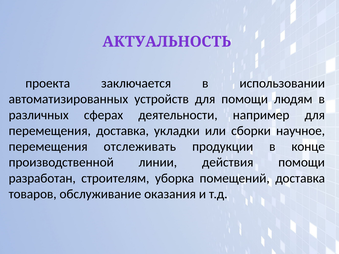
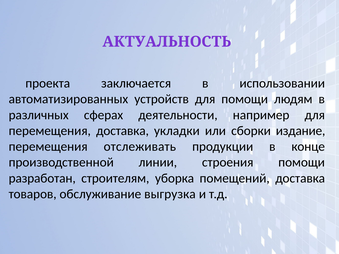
научное: научное -> издание (301, 131)
действия: действия -> строения (228, 163)
оказания: оказания -> выгрузка (170, 194)
